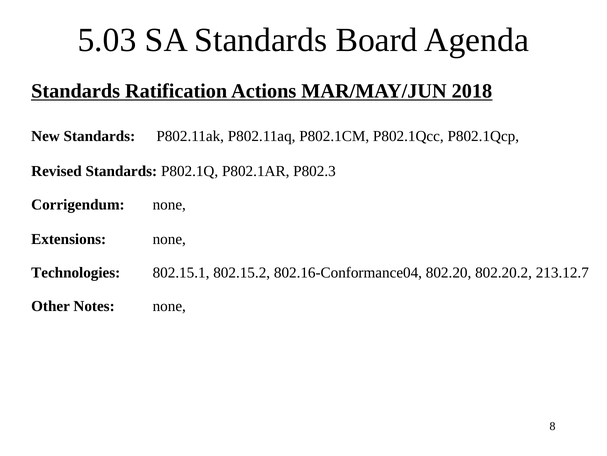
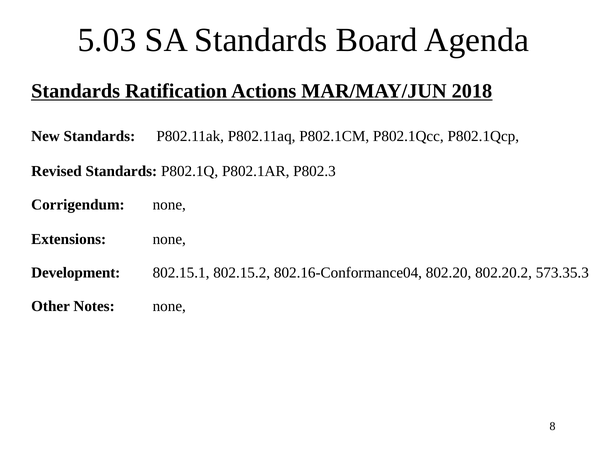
Technologies: Technologies -> Development (76, 272)
213.12.7: 213.12.7 -> 573.35.3 (562, 272)
